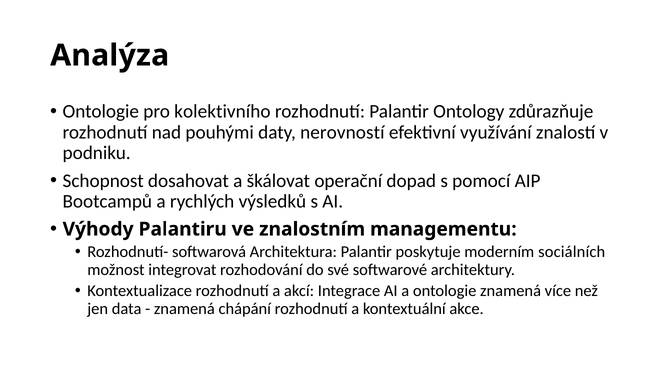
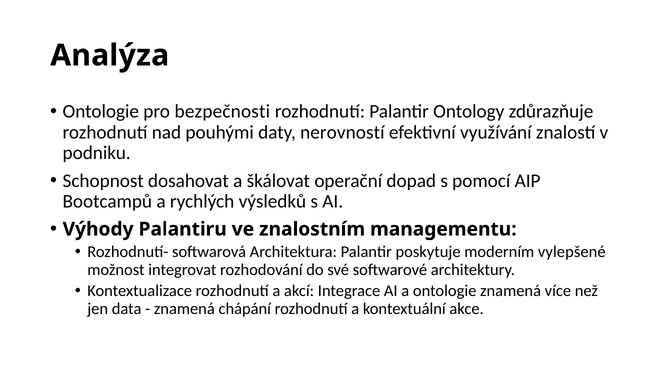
kolektivního: kolektivního -> bezpečnosti (222, 111)
sociálních: sociálních -> vylepšené (572, 252)
